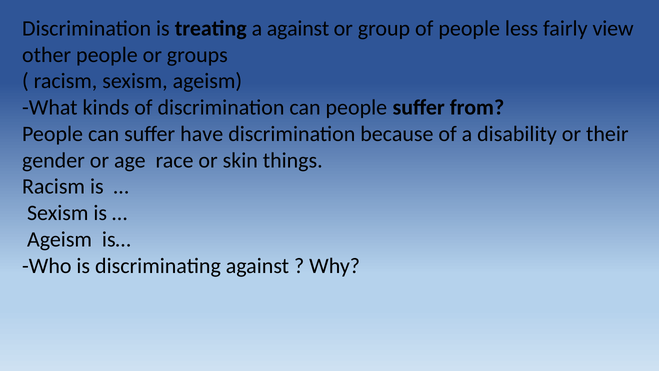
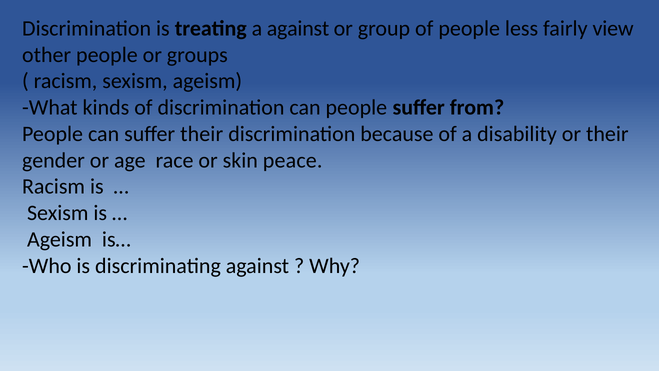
suffer have: have -> their (202, 134)
things: things -> peace (293, 160)
